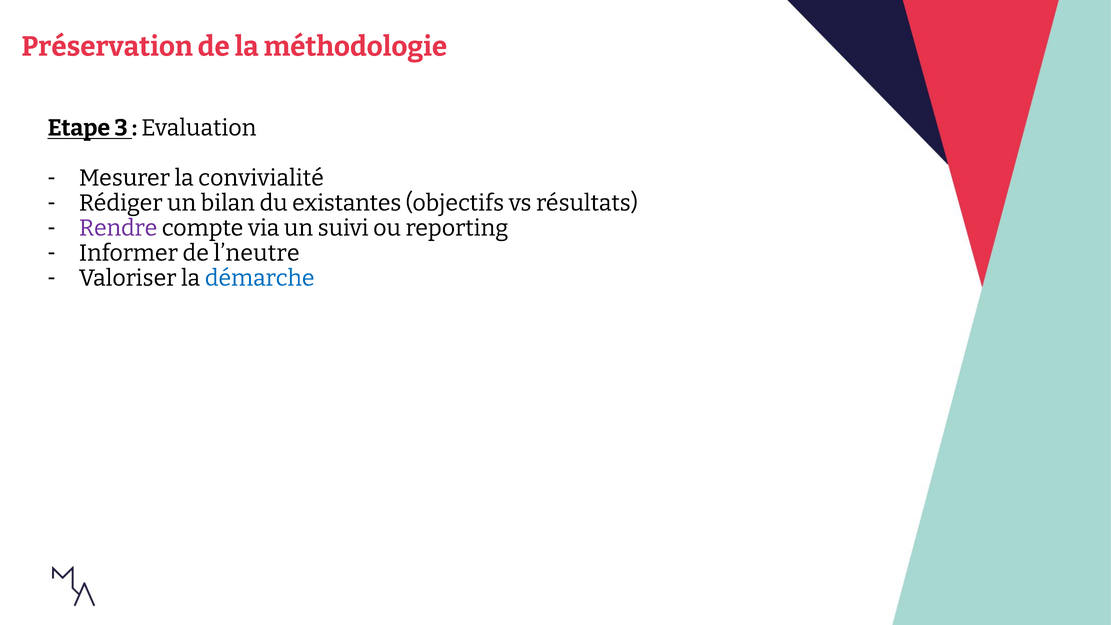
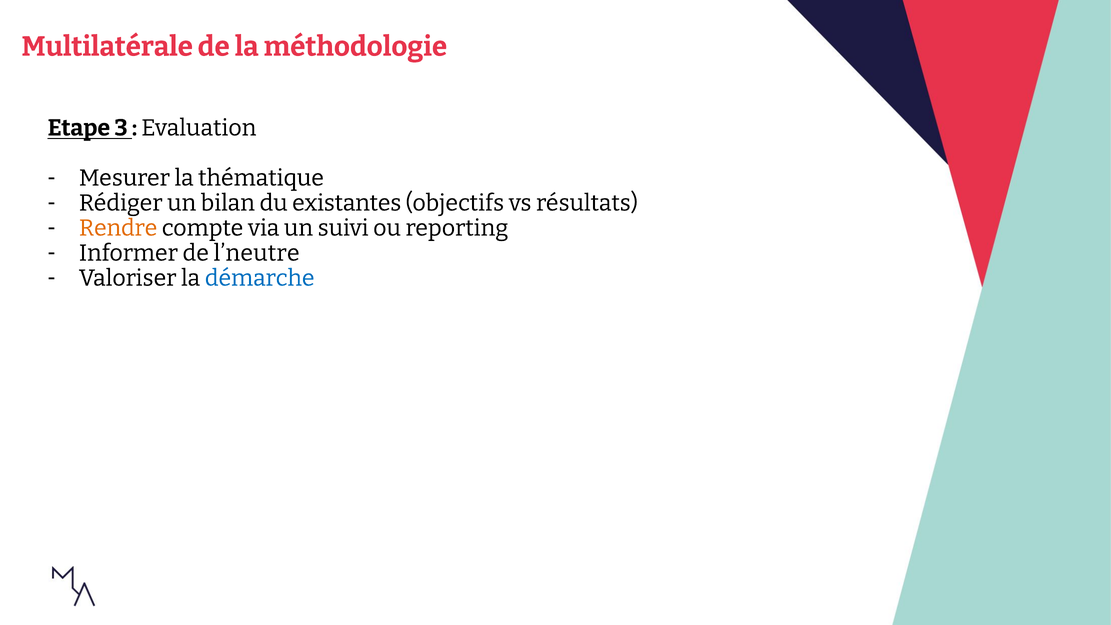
Préservation: Préservation -> Multilatérale (107, 47)
convivialité: convivialité -> thématique (261, 178)
Rendre colour: purple -> orange (118, 228)
